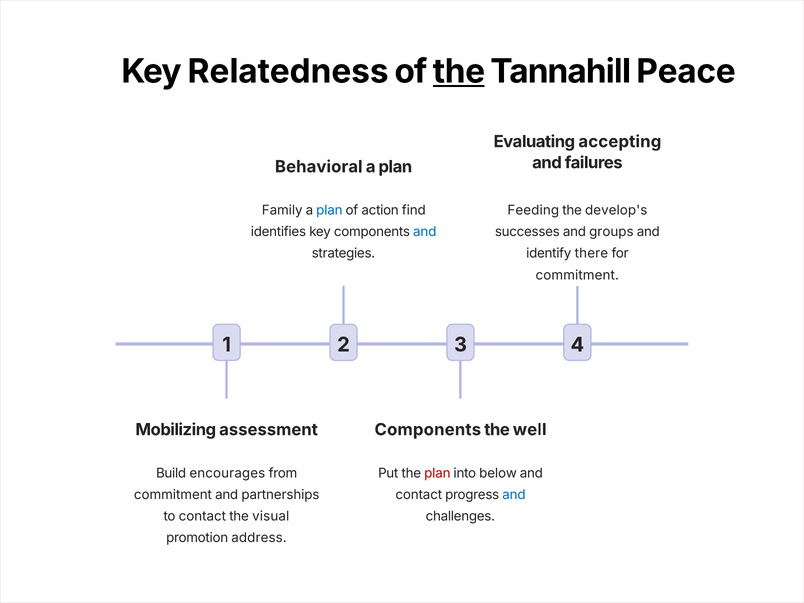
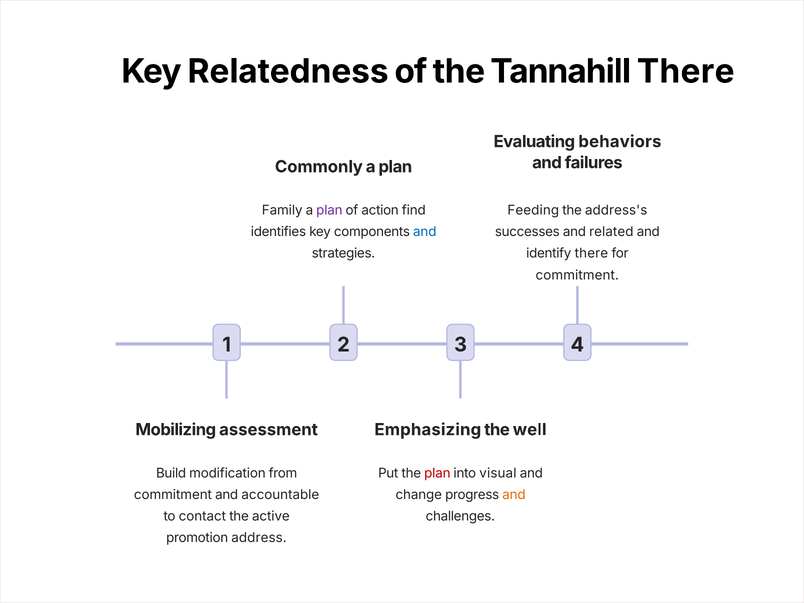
the underline: present -> none (459, 72)
Tannahill Peace: Peace -> There (686, 72)
accepting: accepting -> behaviors (620, 142)
Behavioral: Behavioral -> Commonly (319, 167)
plan colour: blue -> purple (329, 210)
develop's: develop's -> address's (616, 210)
groups: groups -> related (611, 232)
Components: Components -> Emphasizing (428, 430)
encourages: encourages -> modification (227, 473)
below: below -> visual (498, 473)
contact: contact -> change (419, 495)
and colour: blue -> orange (514, 495)
partnerships: partnerships -> accountable (280, 495)
visual: visual -> active (271, 516)
